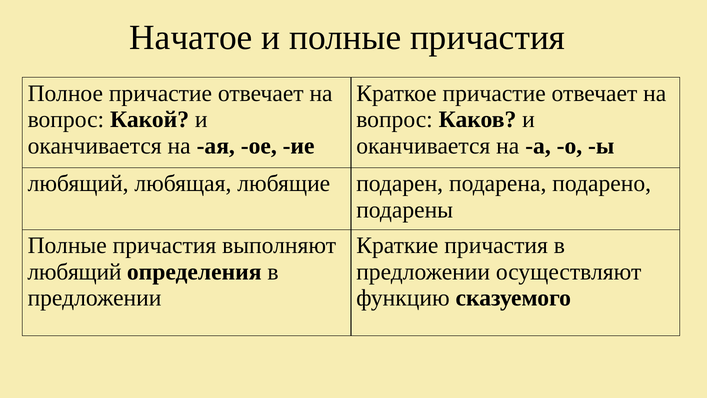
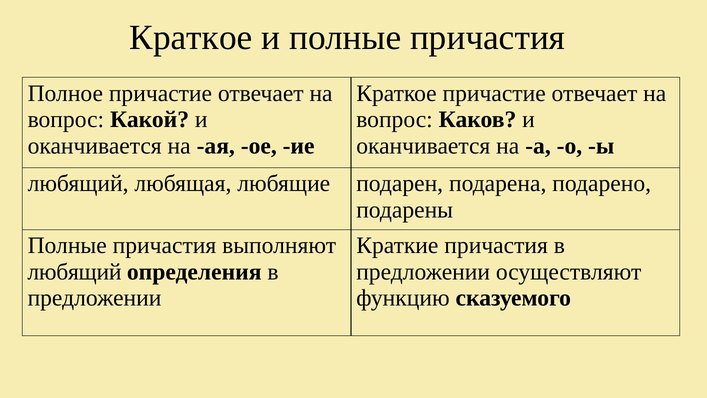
Начатое: Начатое -> Краткое (191, 37)
